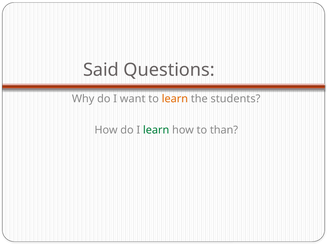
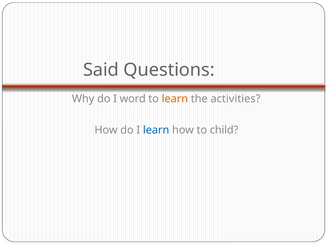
want: want -> word (133, 99)
students: students -> activities (235, 99)
learn colour: green -> blue (156, 130)
than: than -> child (224, 130)
